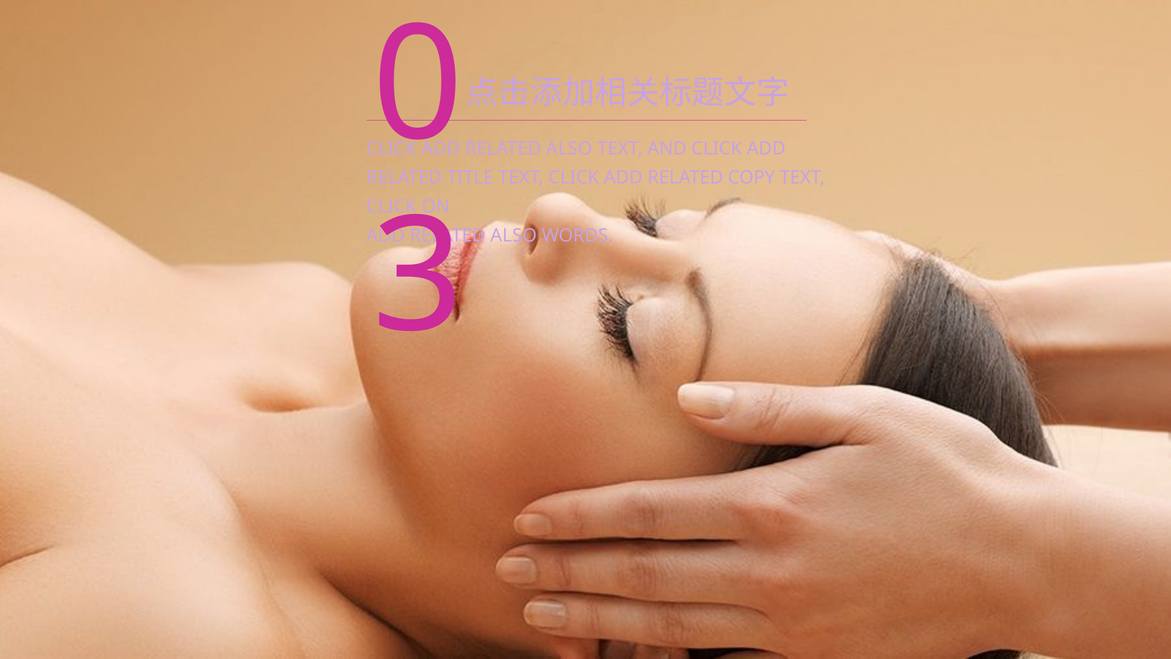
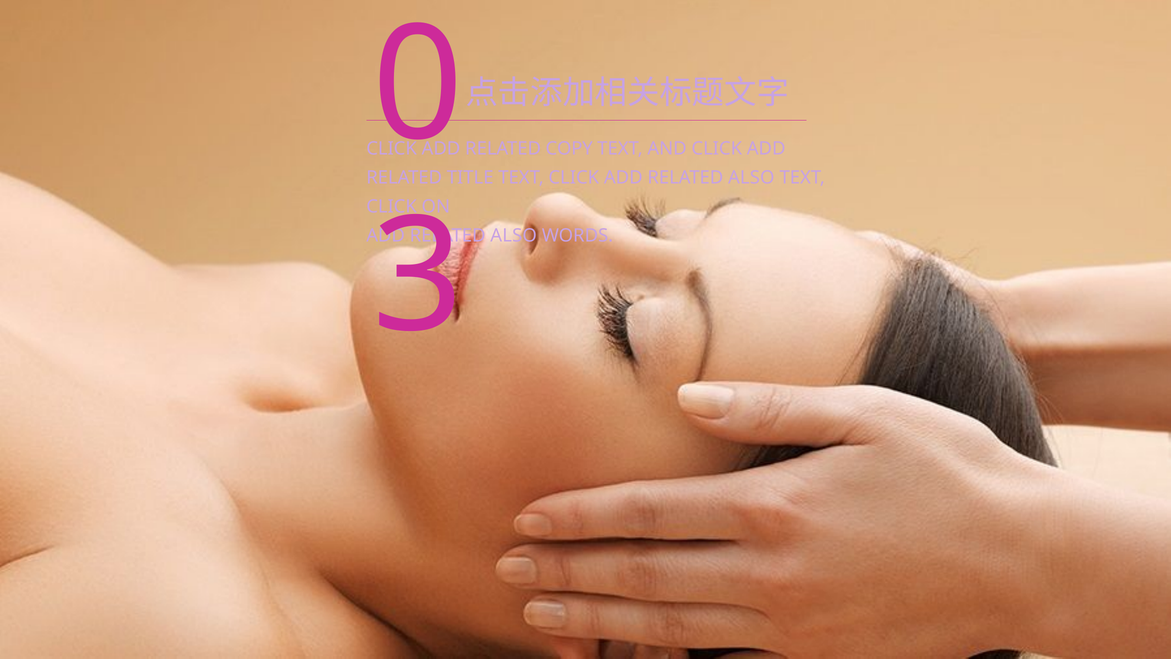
ALSO: ALSO -> COPY (569, 149)
CLICK ADD RELATED COPY: COPY -> ALSO (751, 178)
